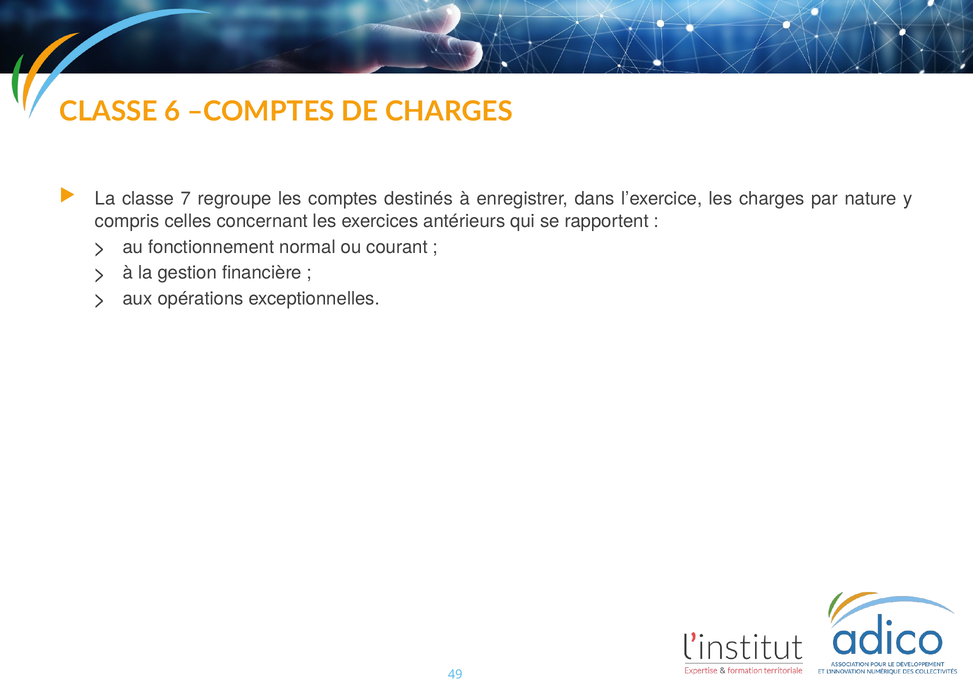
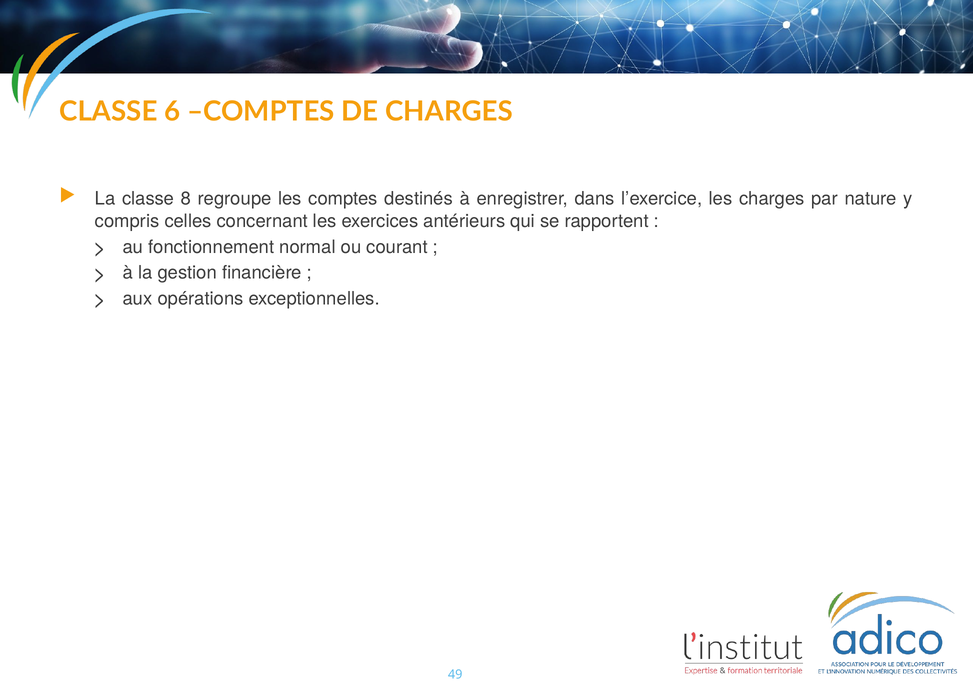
7: 7 -> 8 (186, 199)
